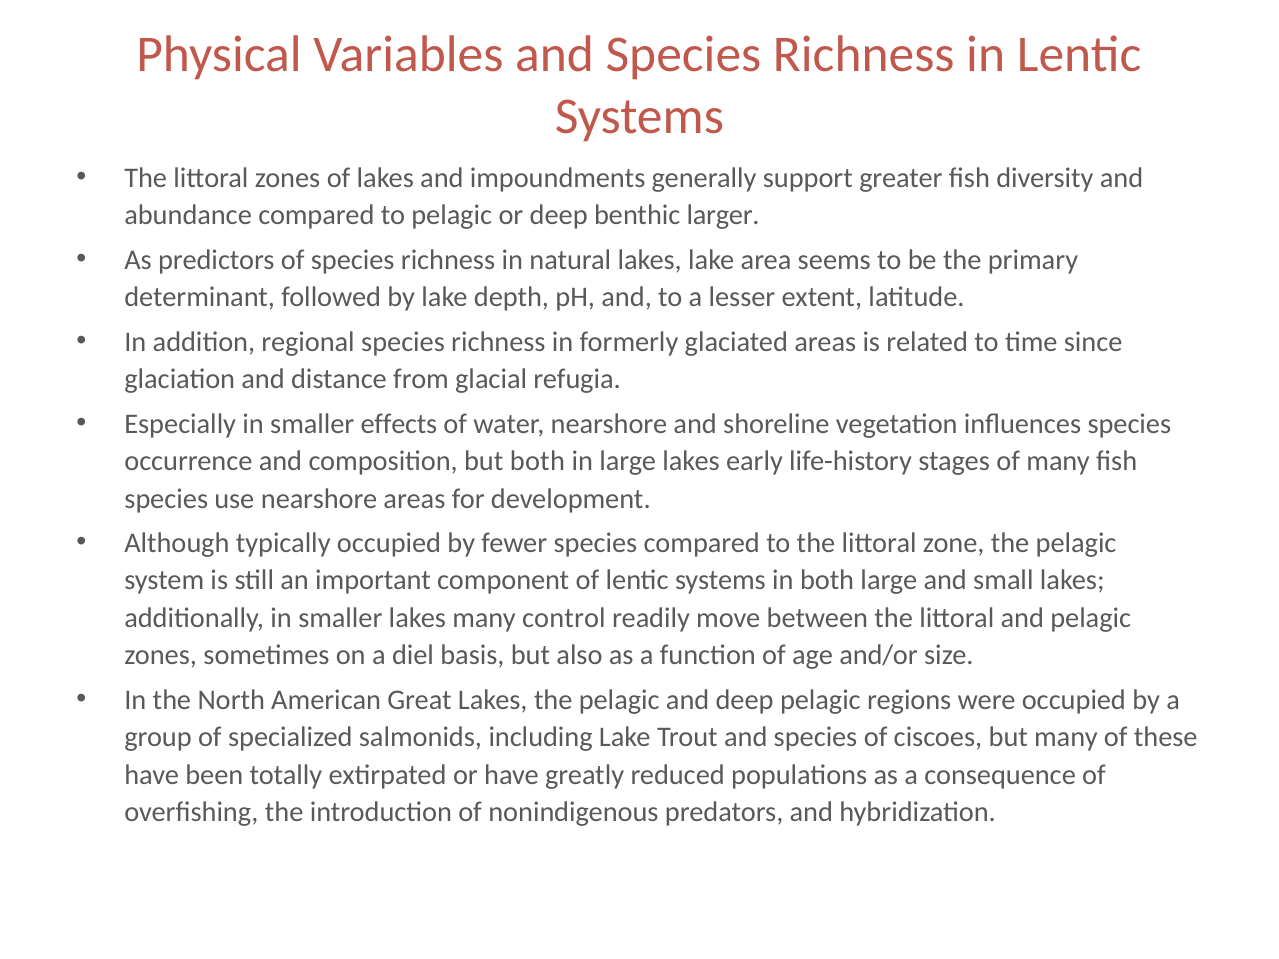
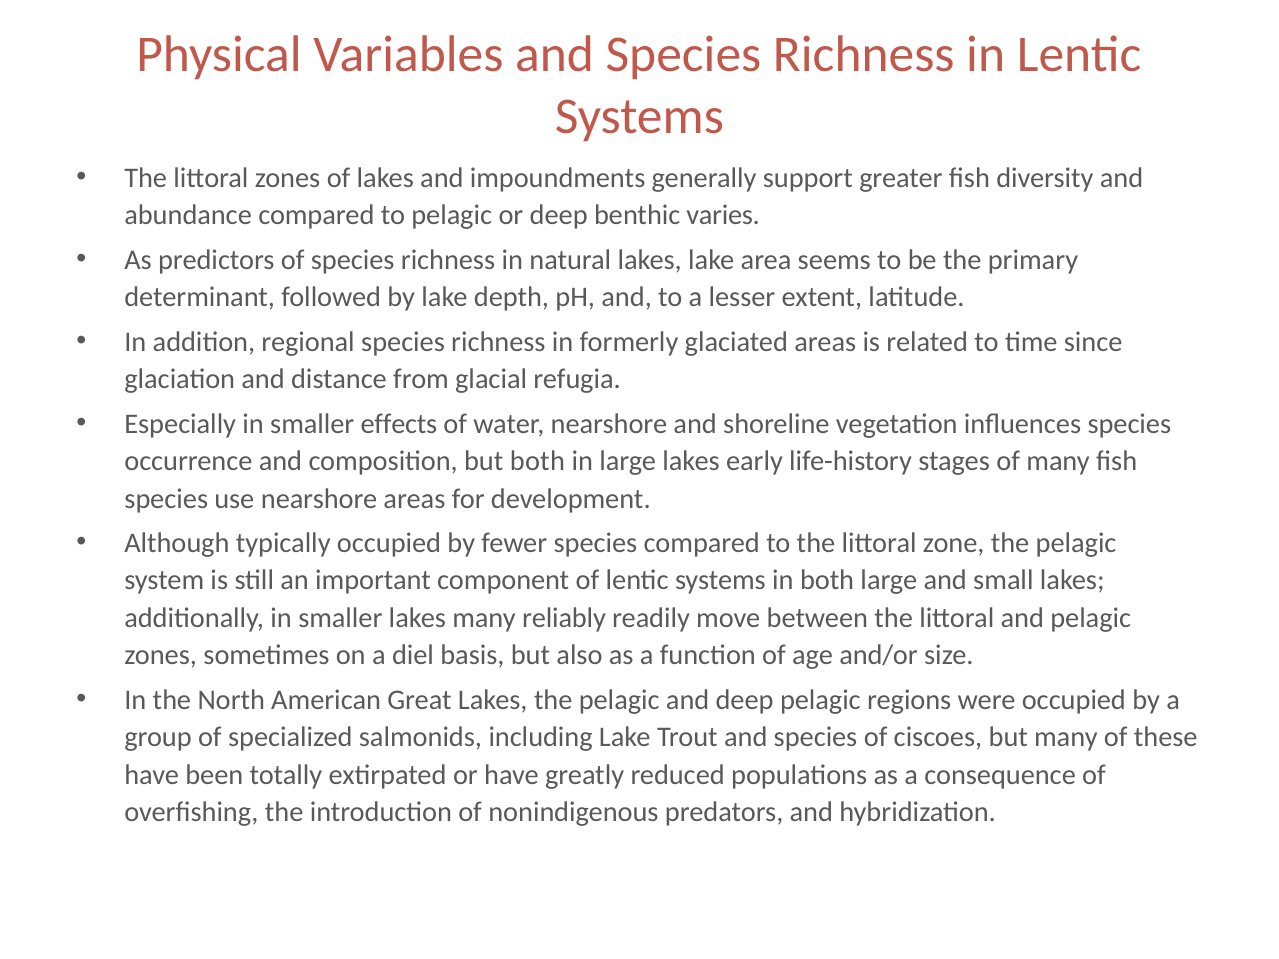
larger: larger -> varies (723, 216)
control: control -> reliably (564, 618)
